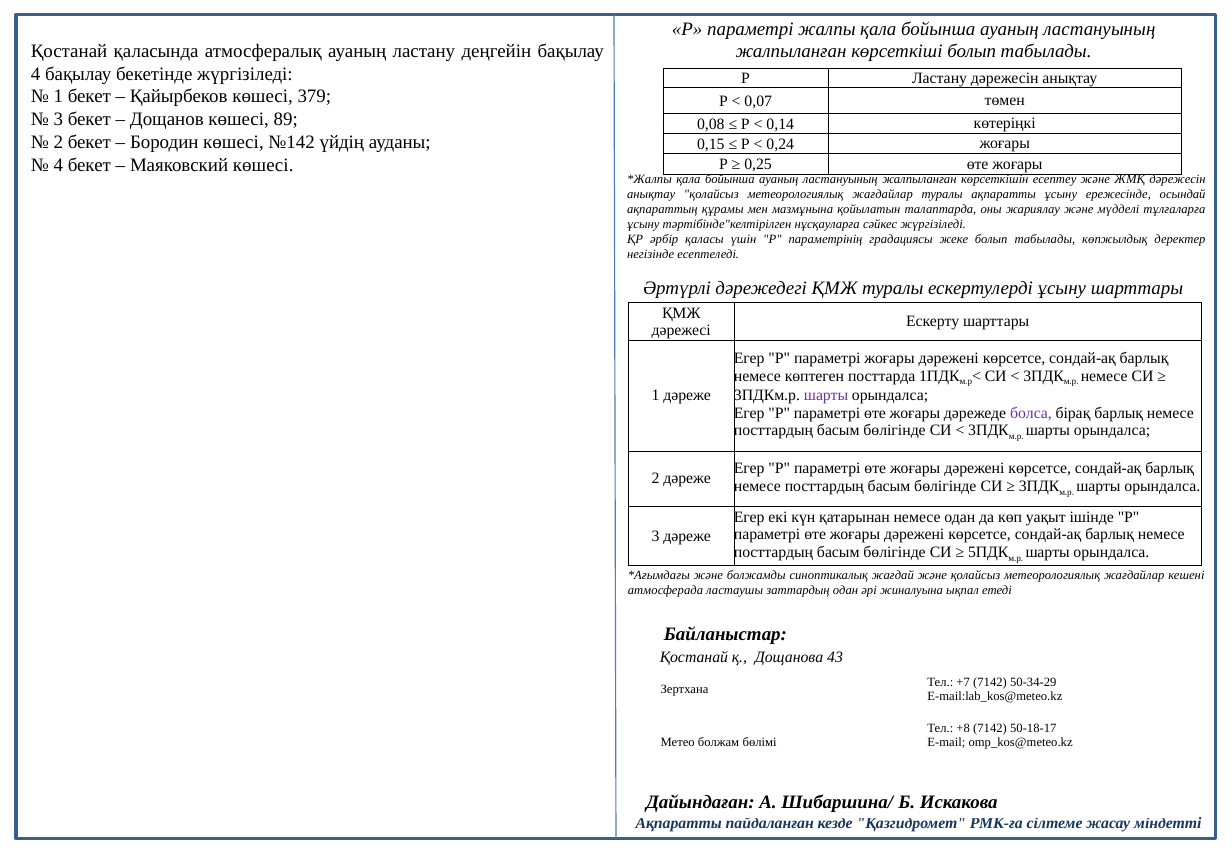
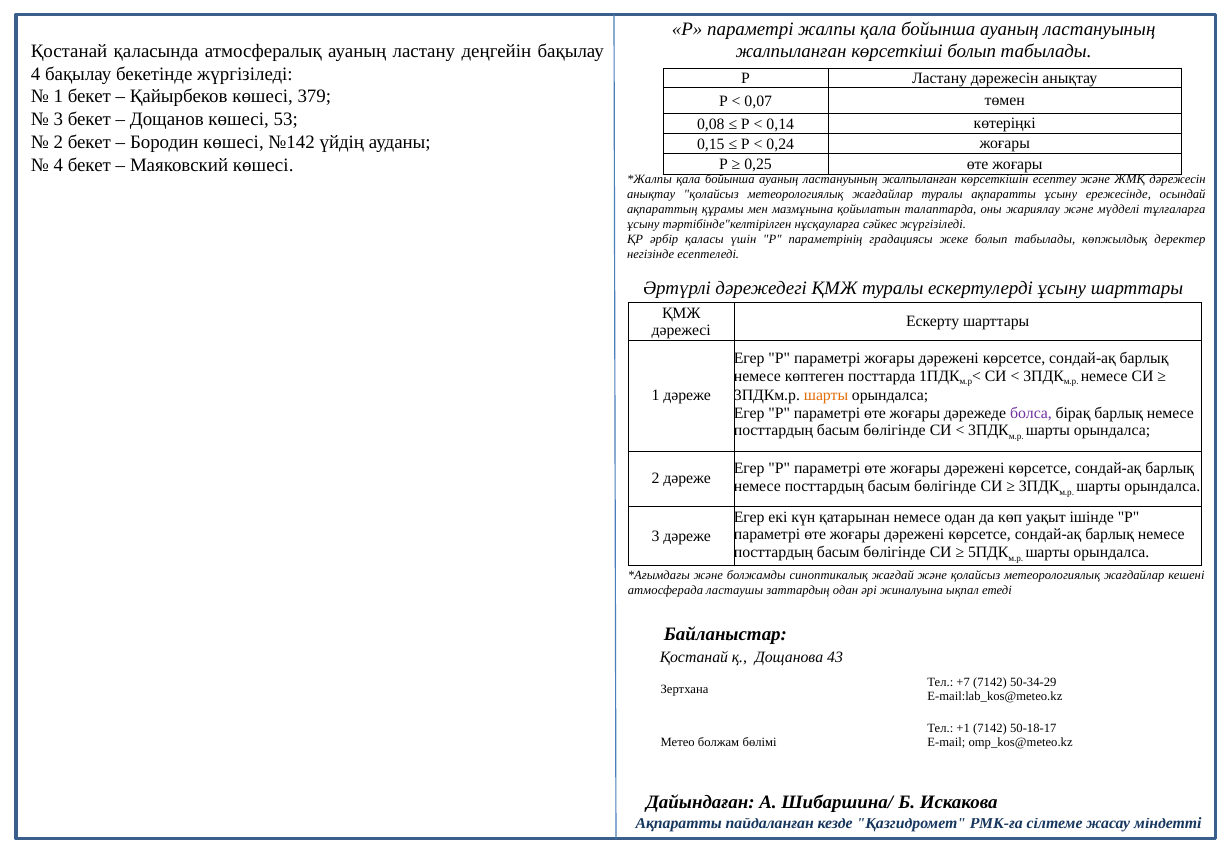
89: 89 -> 53 (286, 119)
шарты colour: purple -> orange (826, 396)
+8: +8 -> +1 (963, 728)
